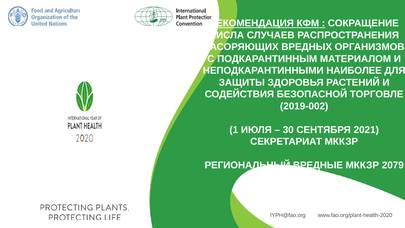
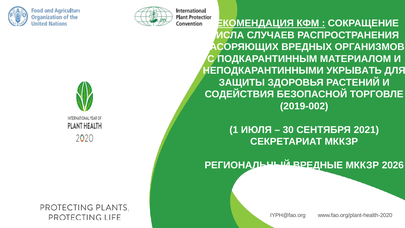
НАИБОЛЕЕ: НАИБОЛЕЕ -> УКРЫВАТЬ (354, 71)
2079: 2079 -> 2026 (393, 165)
